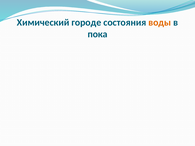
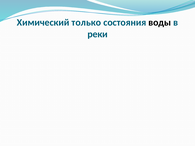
городе: городе -> только (86, 23)
воды colour: orange -> black (160, 23)
пока: пока -> реки (98, 34)
